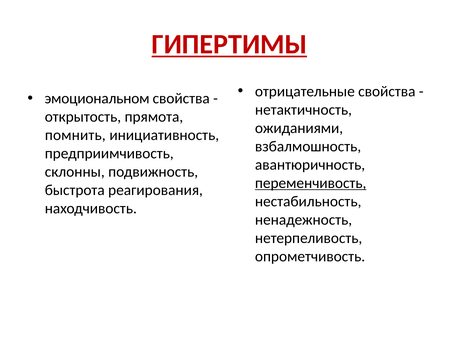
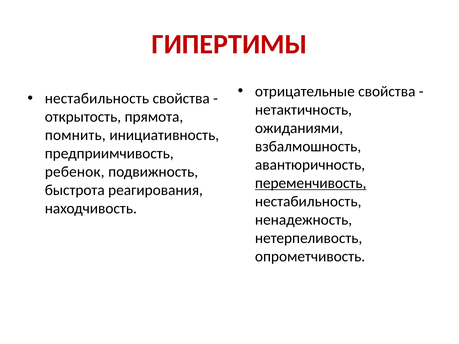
ГИПЕРТИМЫ underline: present -> none (229, 44)
эмоциональном: эмоциональном -> нестабильность (97, 99)
склонны: склонны -> ребенок (75, 172)
